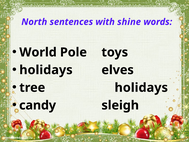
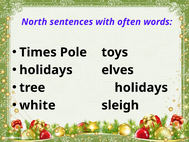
shine: shine -> often (129, 22)
World: World -> Times (38, 52)
candy: candy -> white (37, 105)
